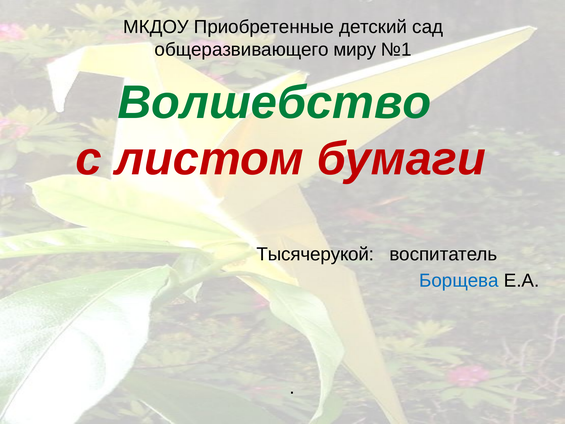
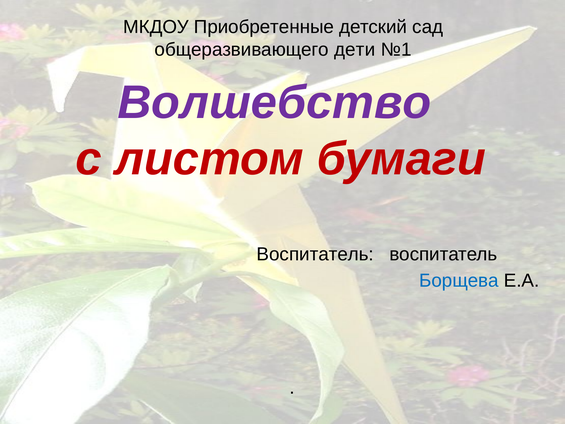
миру: миру -> дети (355, 50)
Волшебство colour: green -> purple (274, 102)
Тысячерукой: Тысячерукой -> Воспитатель (315, 254)
